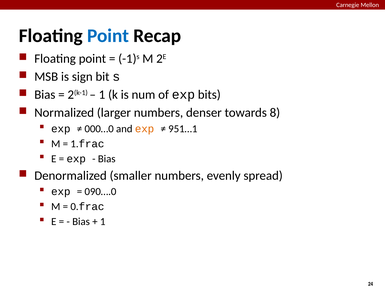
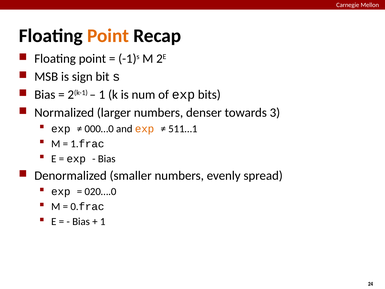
Point colour: blue -> orange (108, 36)
8: 8 -> 3 (275, 113)
951…1: 951…1 -> 511…1 (183, 129)
090….0: 090….0 -> 020….0 (100, 192)
